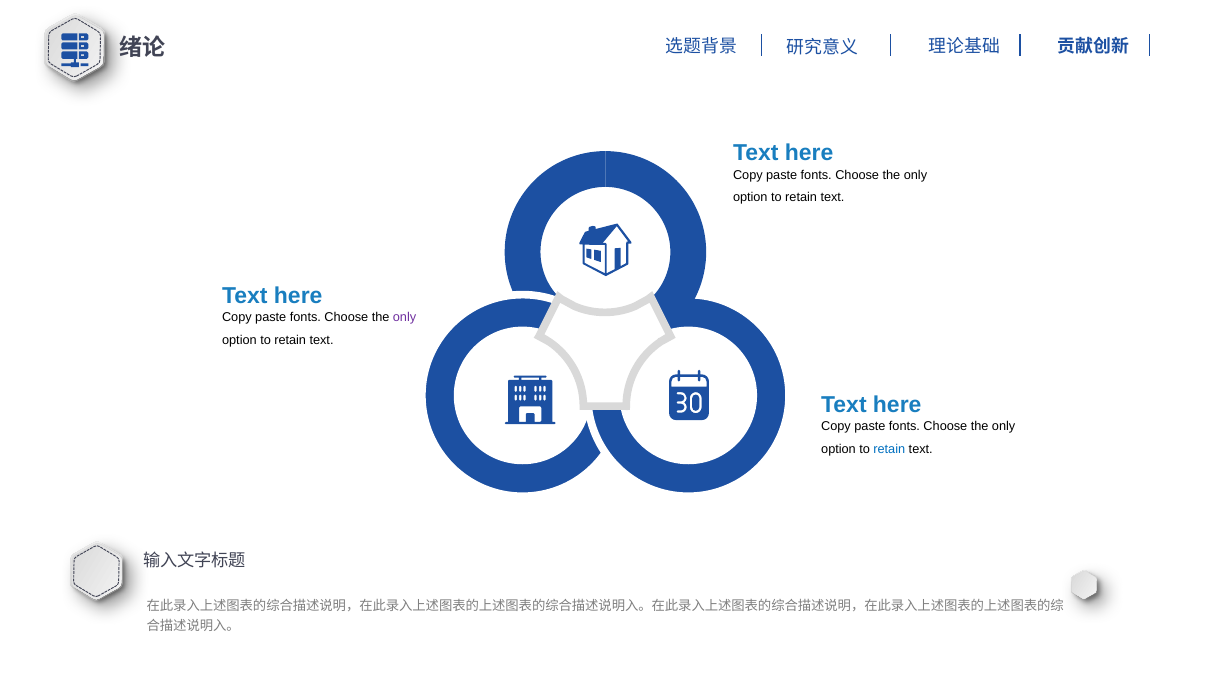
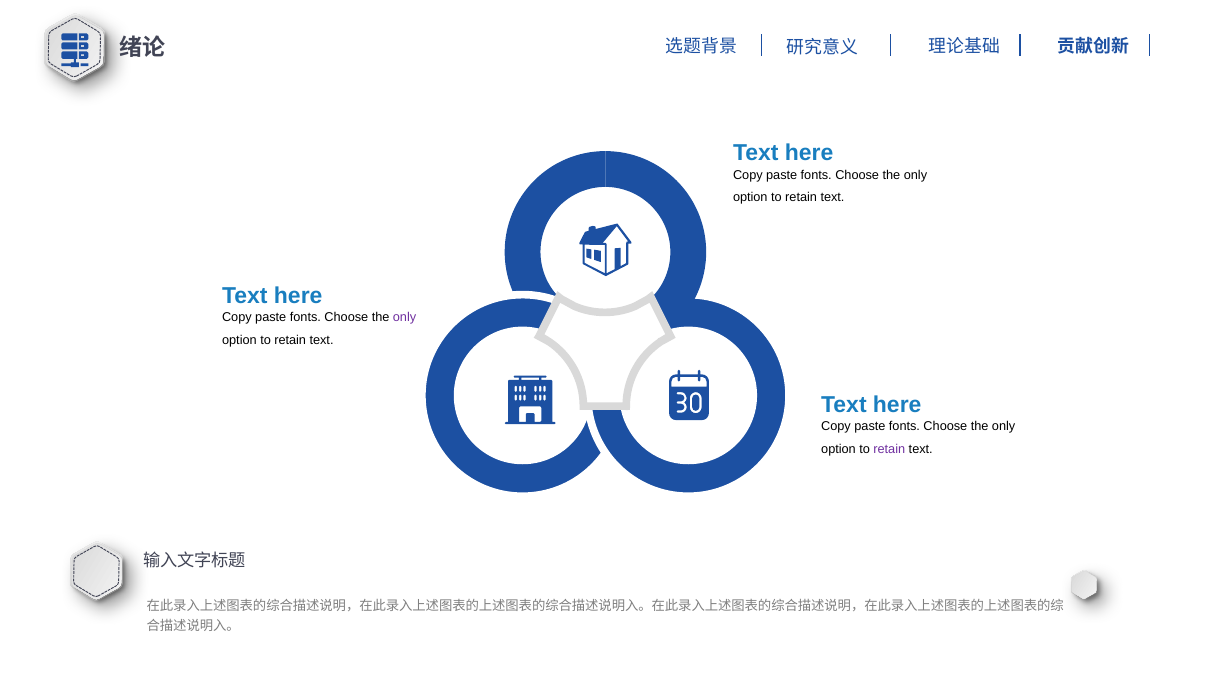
retain colour: blue -> purple (889, 449)
